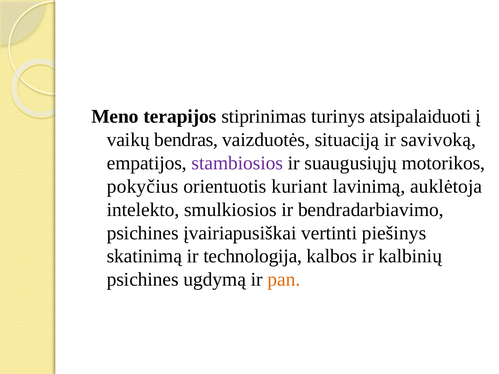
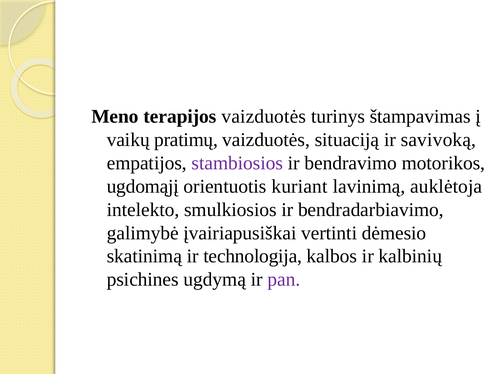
terapijos stiprinimas: stiprinimas -> vaizduotės (264, 117)
atsipalaiduoti: atsipalaiduoti -> štampavimas (420, 117)
bendras: bendras -> pratimų (186, 140)
suaugusiųjų: suaugusiųjų -> bendravimo (351, 163)
pokyčius: pokyčius -> ugdomąjį (143, 187)
psichines: psichines -> galimybė (143, 233)
piešinys: piešinys -> dėmesio (394, 233)
pan colour: orange -> purple (284, 280)
